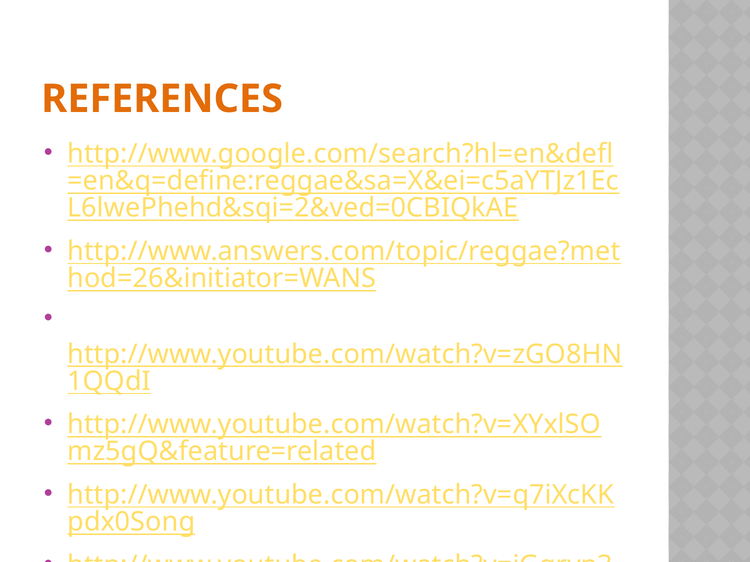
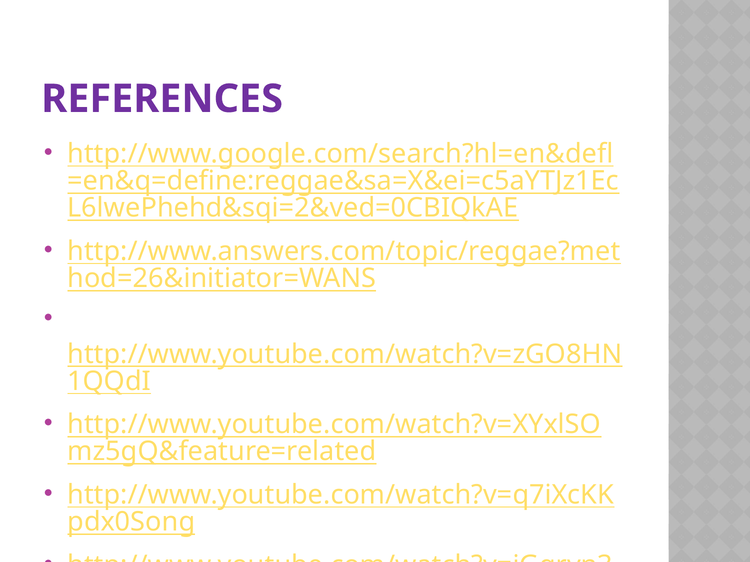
REFERENCES colour: orange -> purple (162, 99)
